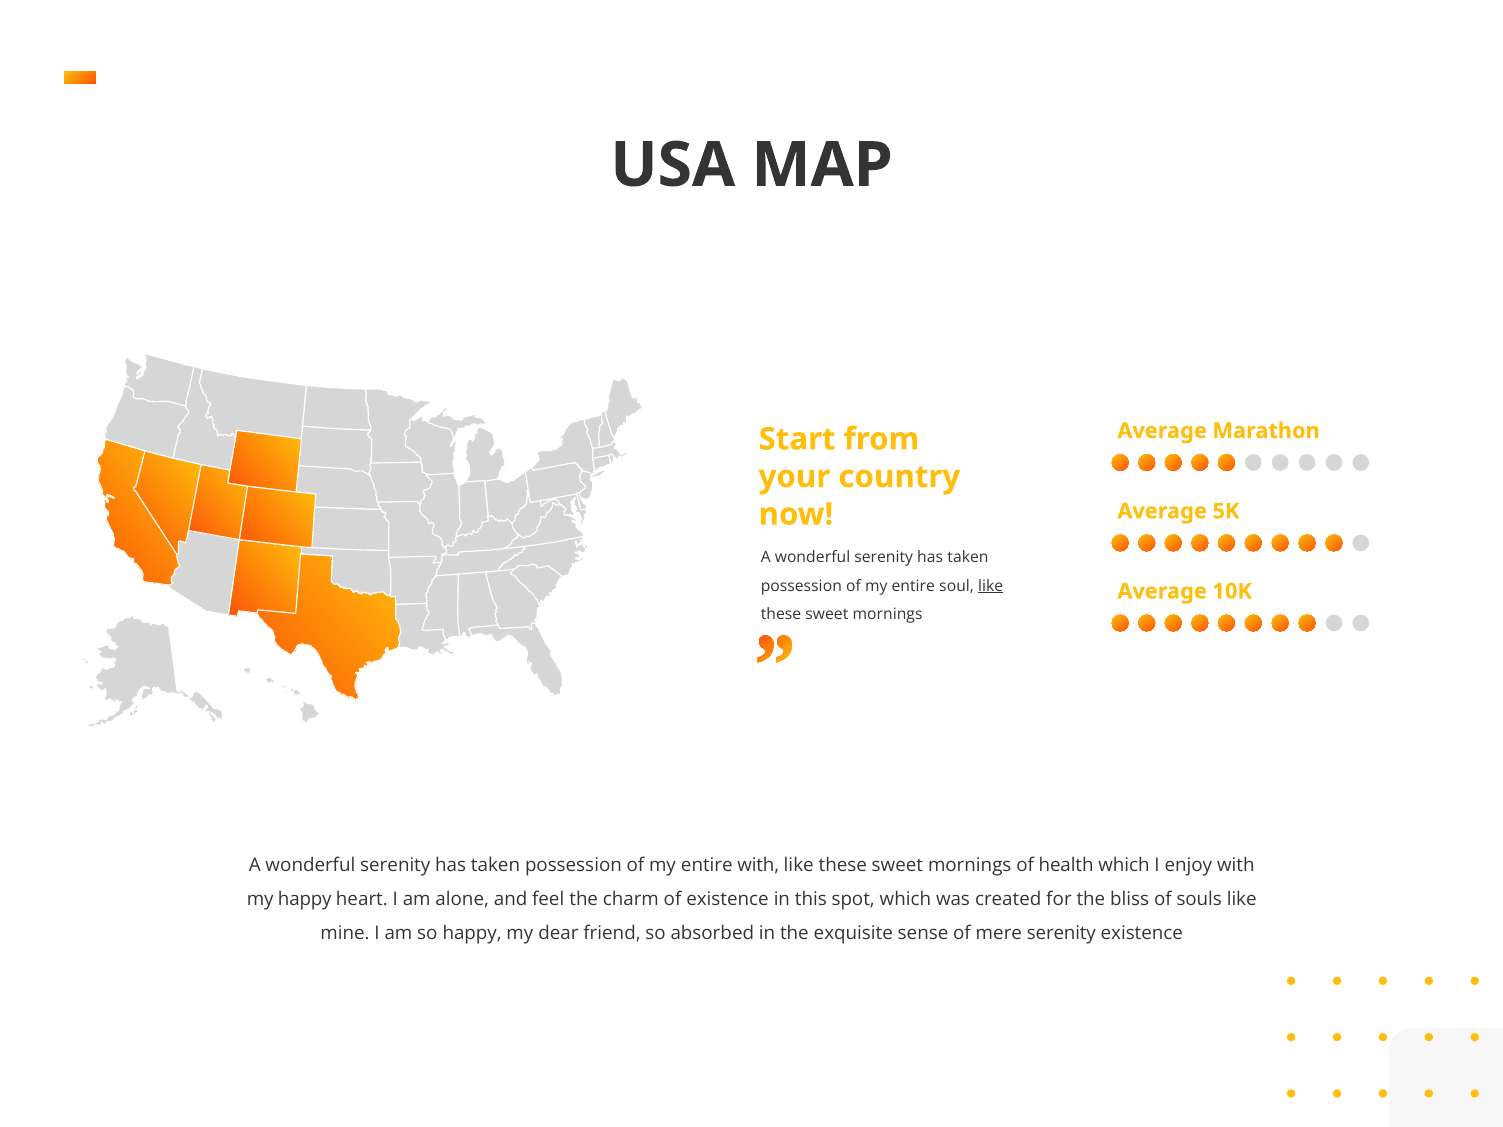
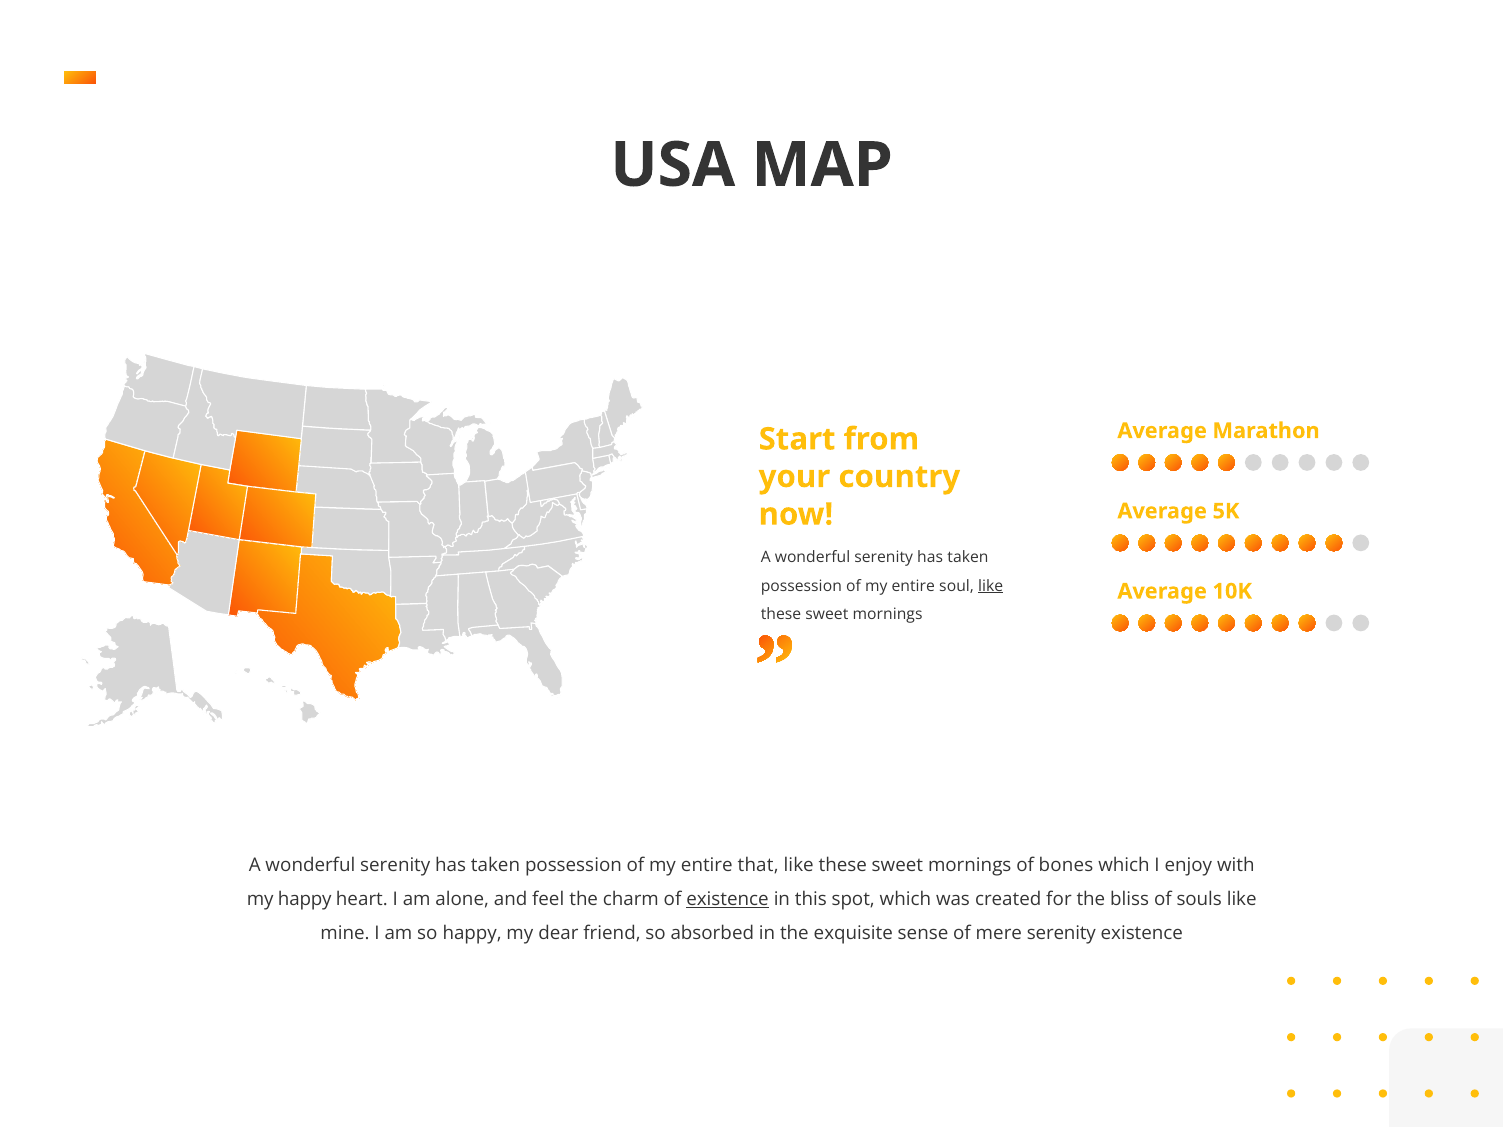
entire with: with -> that (758, 865)
health: health -> bones (1066, 865)
existence underline: none -> present (728, 899)
